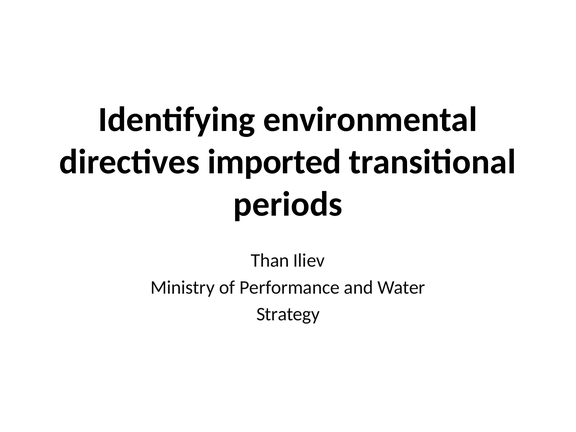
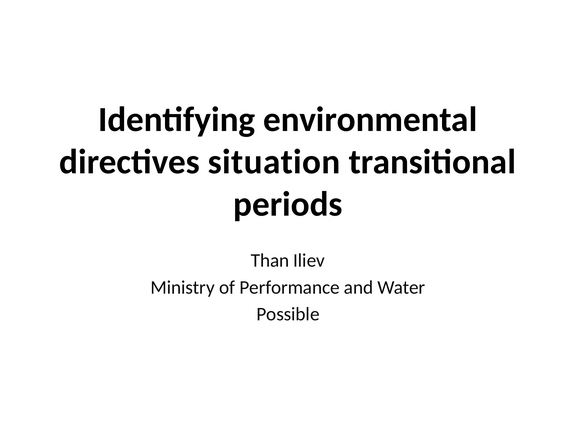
imported: imported -> situation (274, 162)
Strategy: Strategy -> Possible (288, 314)
